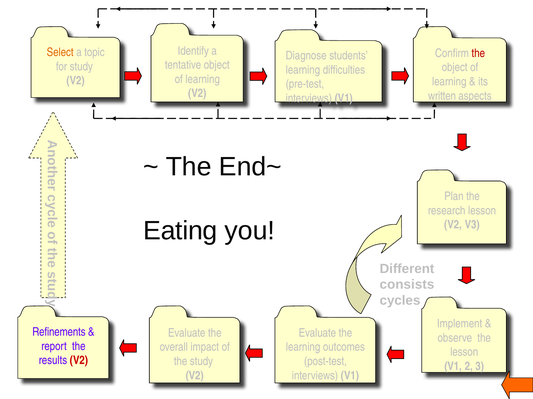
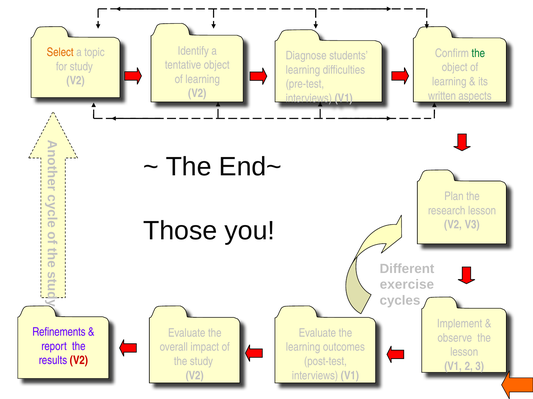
the colour: red -> green (478, 53)
Eating: Eating -> Those (180, 231)
consists: consists -> exercise (407, 285)
